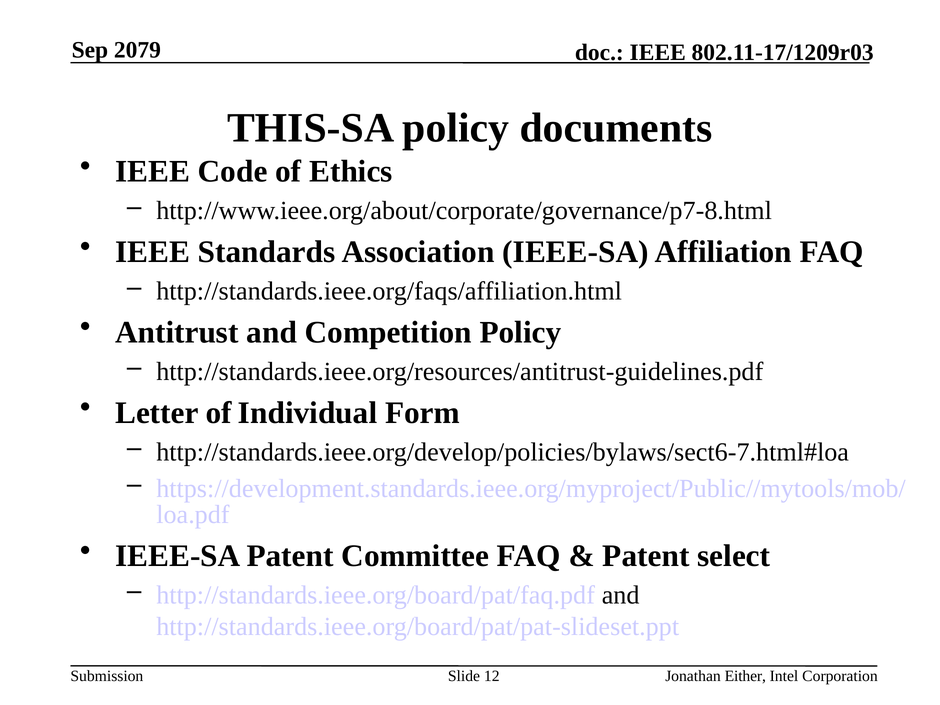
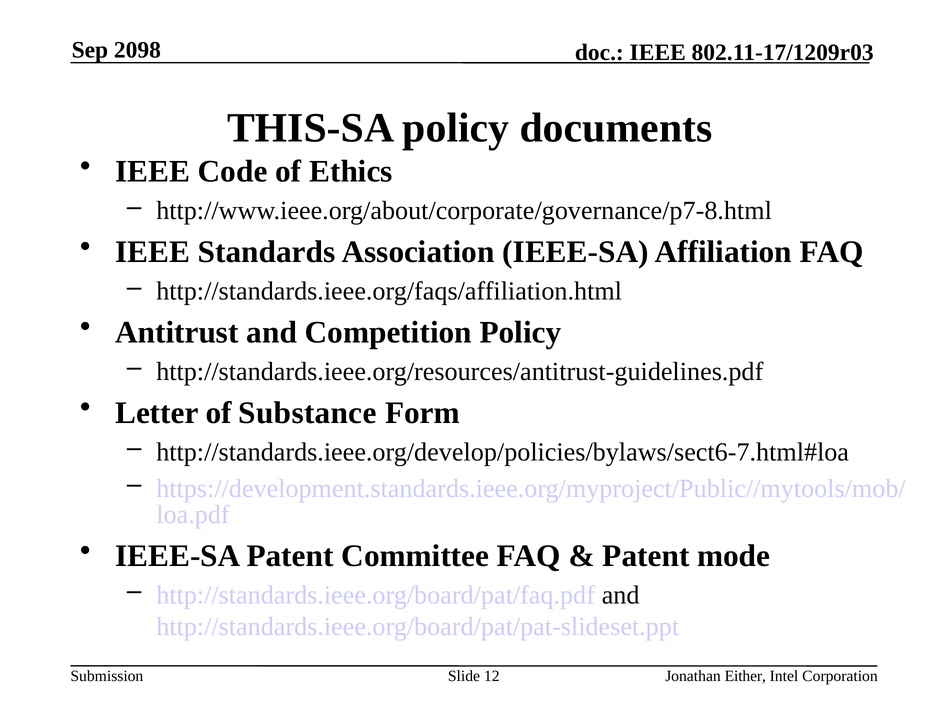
2079: 2079 -> 2098 (137, 50)
Individual: Individual -> Substance (307, 413)
select: select -> mode (734, 556)
